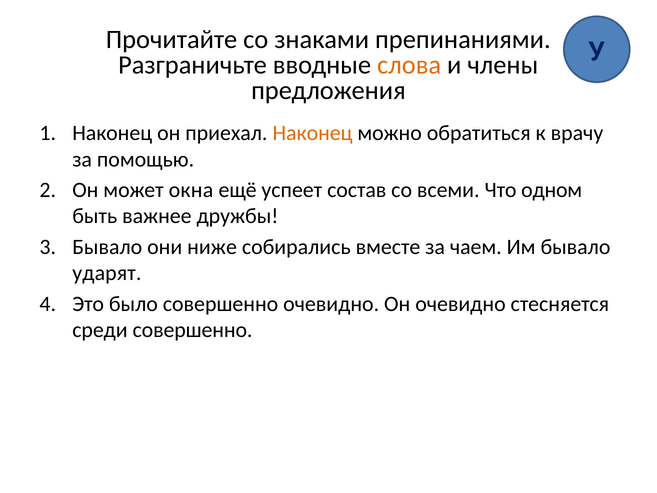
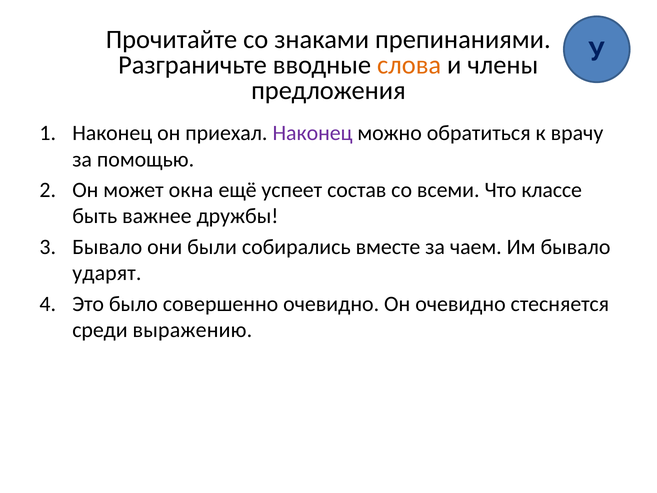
Наконец colour: orange -> purple (312, 133)
одном: одном -> классе (552, 190)
ниже: ниже -> были (212, 247)
среди совершенно: совершенно -> выражению (192, 330)
